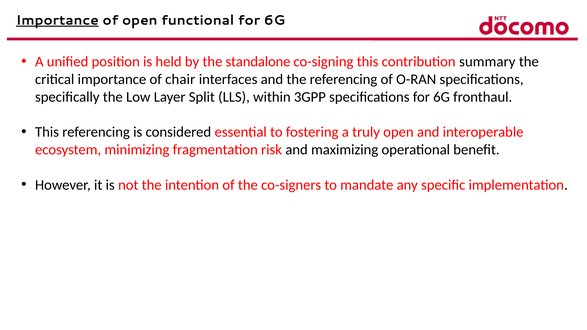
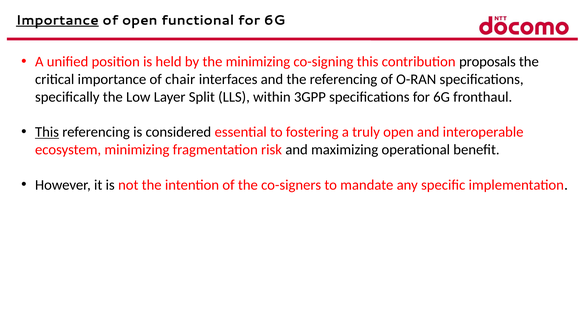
the standalone: standalone -> minimizing (258, 62)
summary: summary -> proposals (487, 62)
This underline: none -> present (47, 132)
